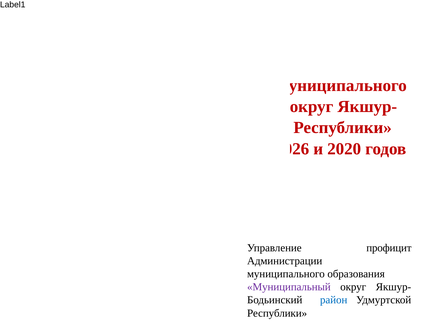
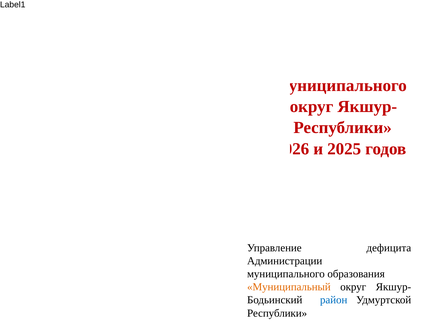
и 2020: 2020 -> 2025 (344, 149)
профицит: профицит -> дефицита (389, 248)
Муниципальный colour: purple -> orange (289, 287)
